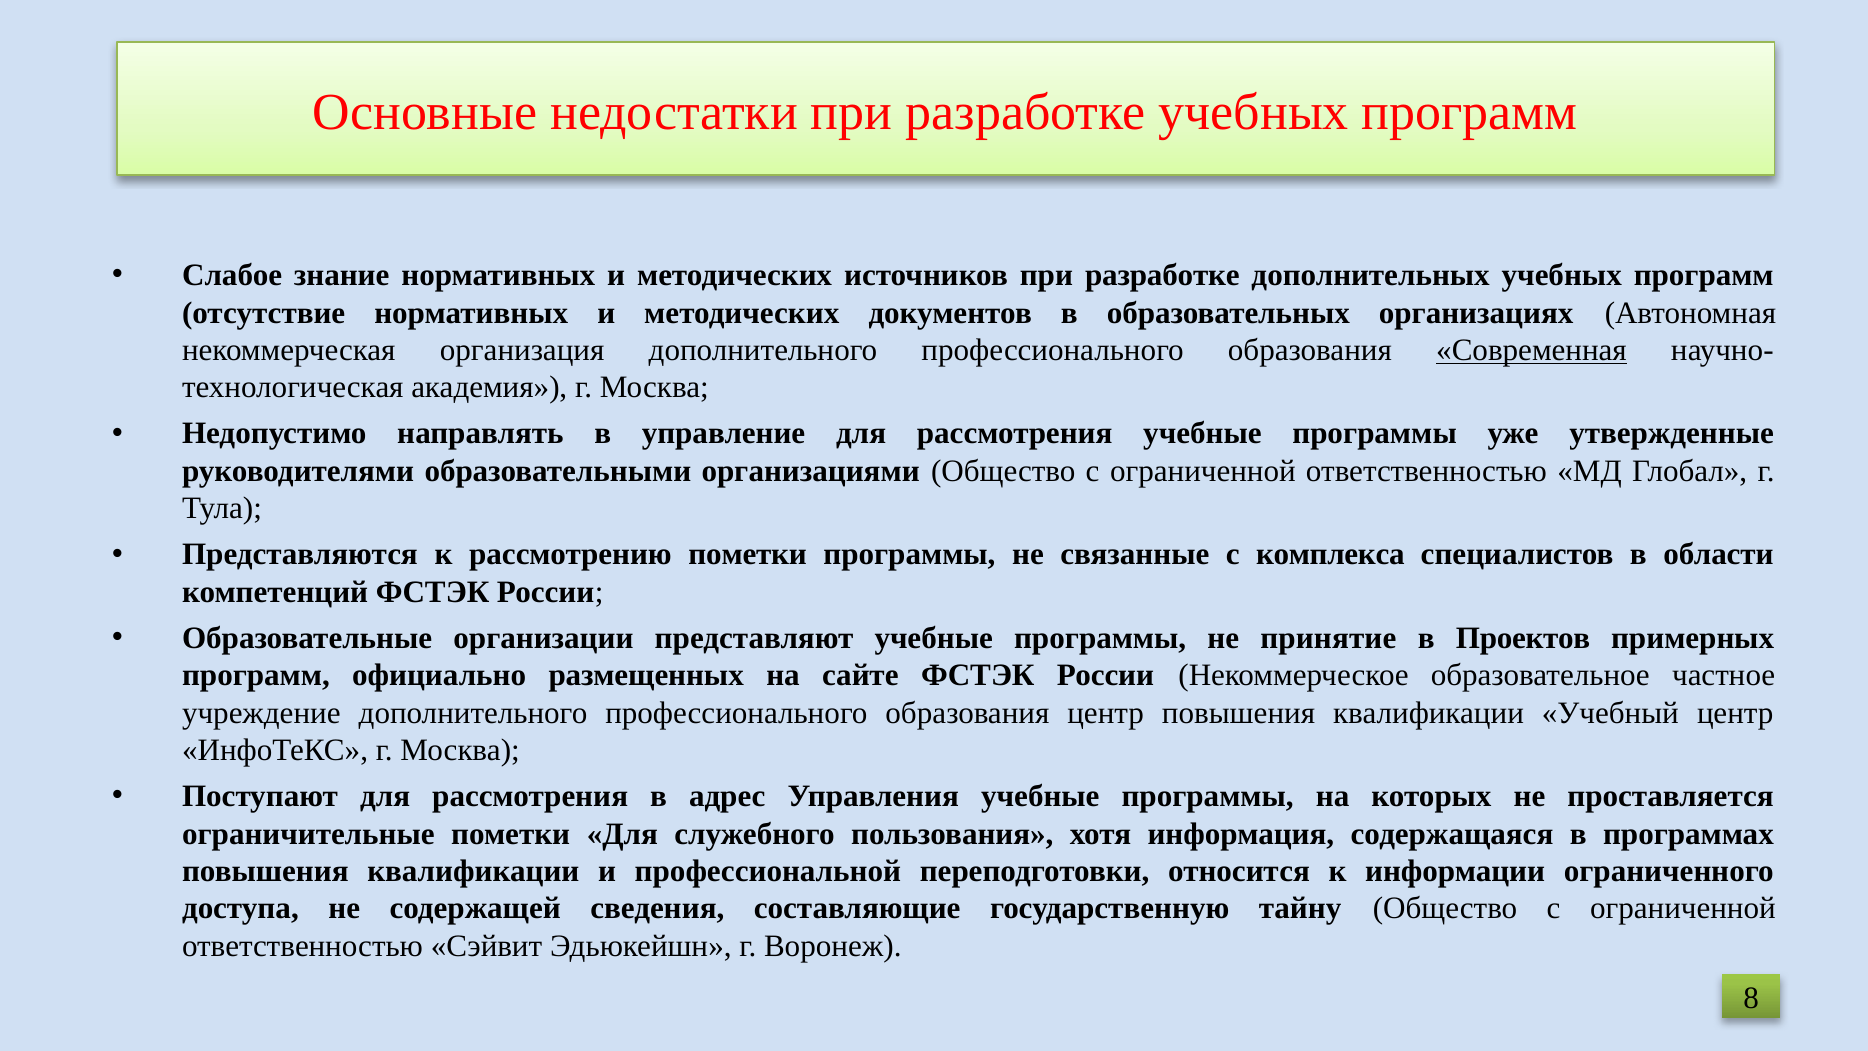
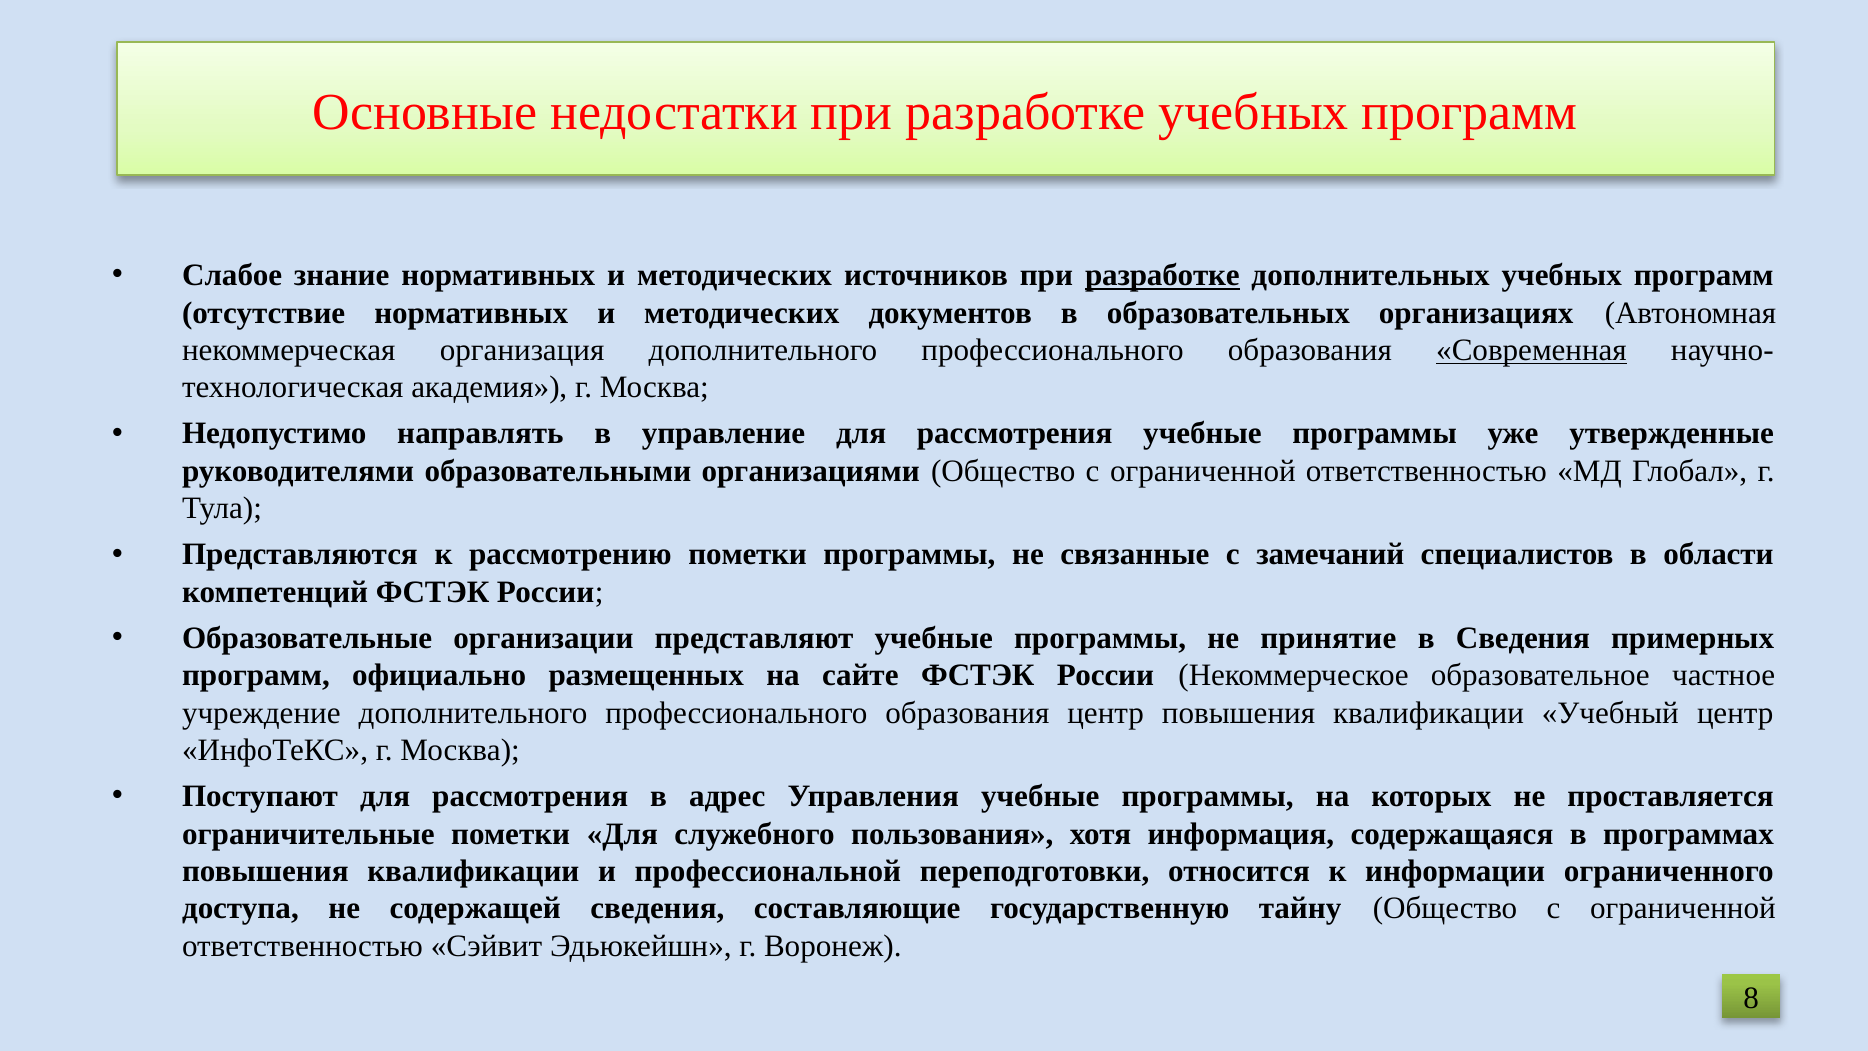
разработке underline: none -> present (1162, 275)
комплекса: комплекса -> замечаний (1330, 555)
в Проектов: Проектов -> Сведения (1523, 638)
